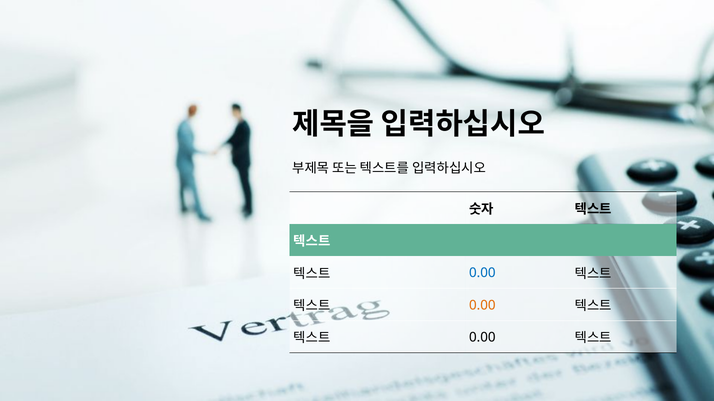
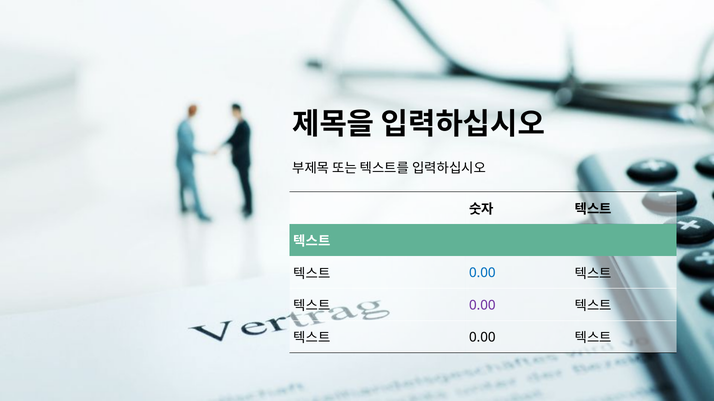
0.00 colour: orange -> purple (482, 306)
